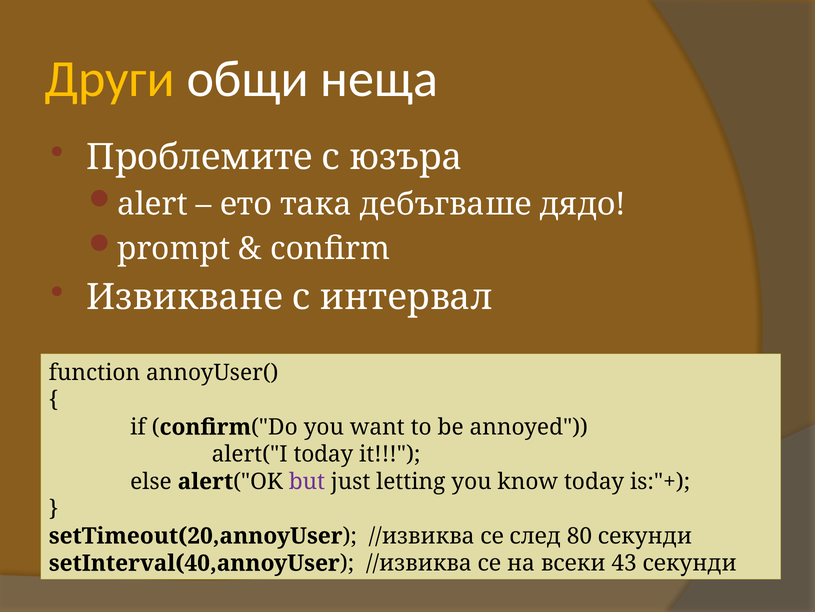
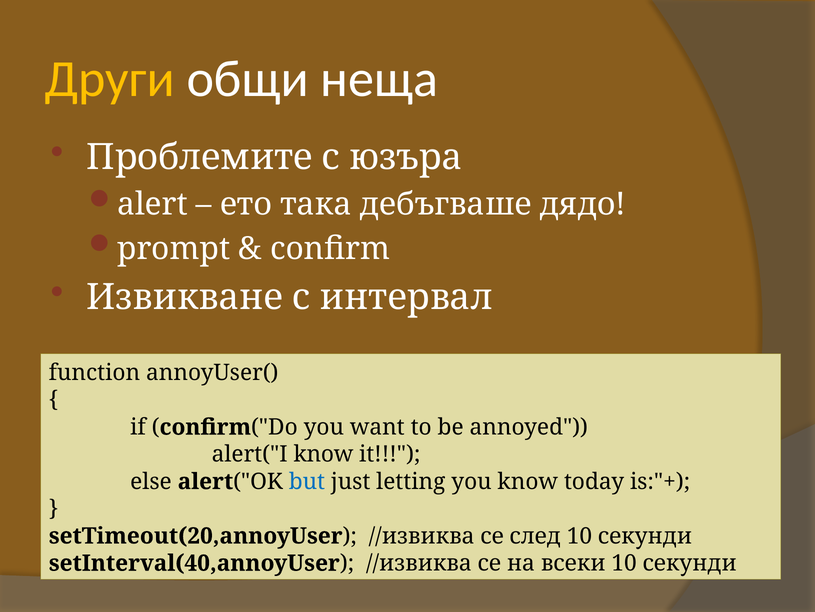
alert("I today: today -> know (323, 454)
but colour: purple -> blue (307, 481)
след 80: 80 -> 10 (579, 535)
всеки 43: 43 -> 10 (624, 563)
